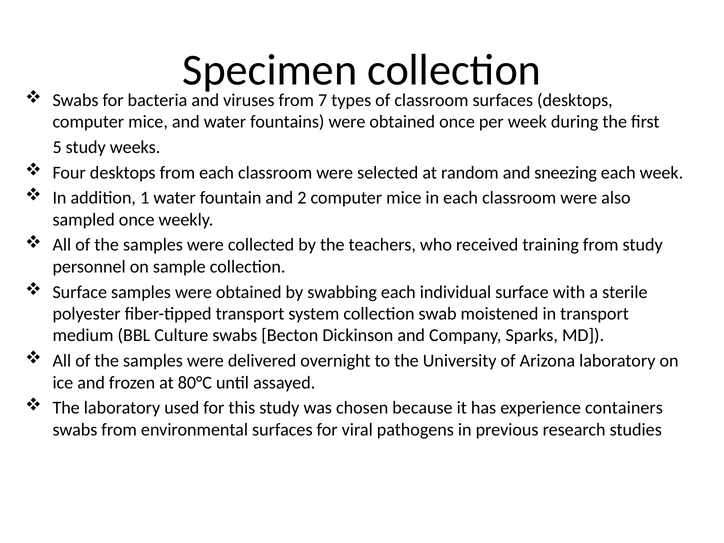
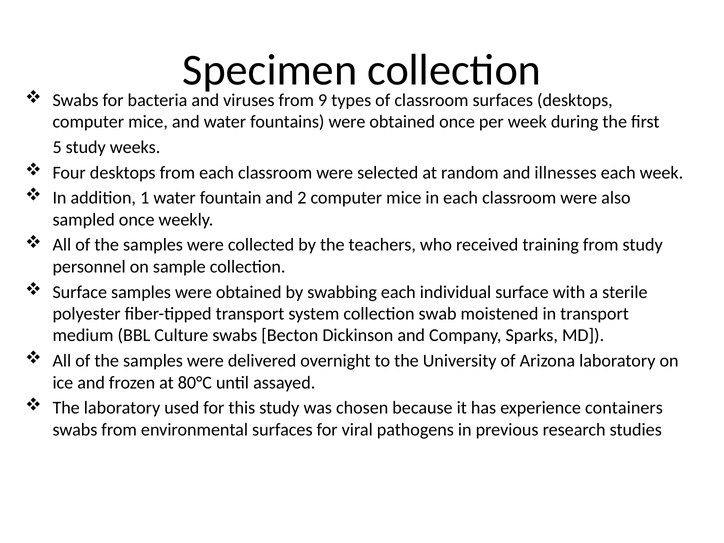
7: 7 -> 9 (323, 100)
sneezing: sneezing -> illnesses (566, 173)
